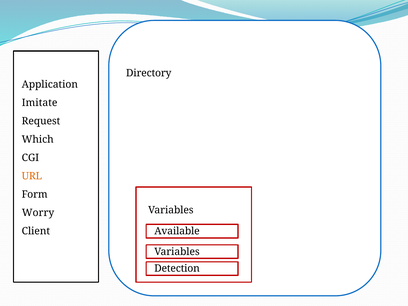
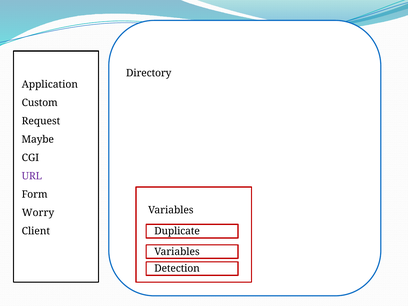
Imitate: Imitate -> Custom (40, 103)
Which: Which -> Maybe (38, 139)
URL colour: orange -> purple (32, 176)
Available: Available -> Duplicate (177, 231)
